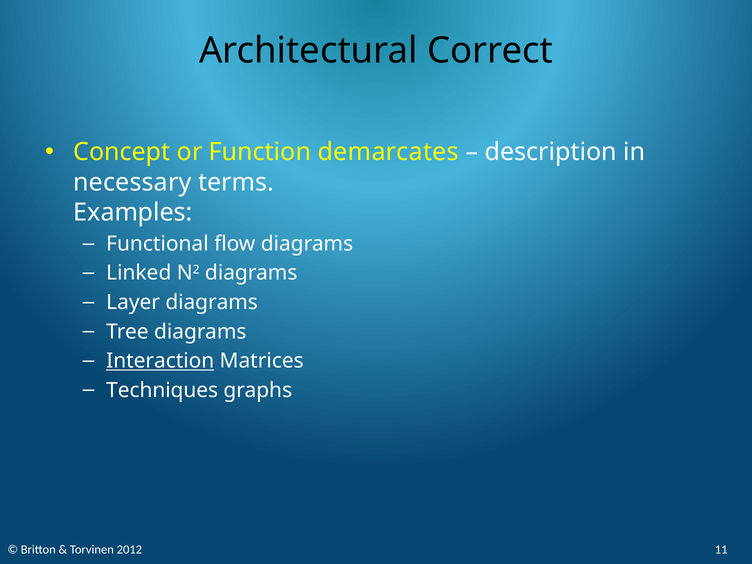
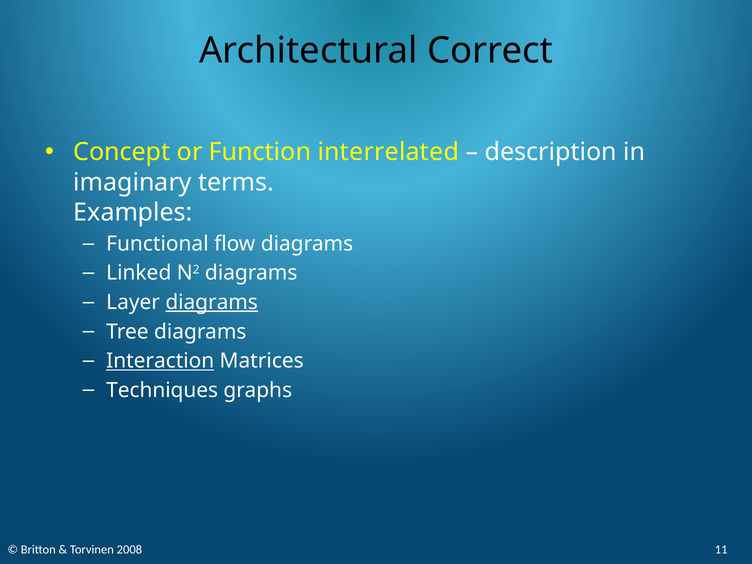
demarcates: demarcates -> interrelated (388, 152)
necessary: necessary -> imaginary (132, 182)
diagrams underline: none -> present (212, 302)
2012: 2012 -> 2008 (129, 550)
